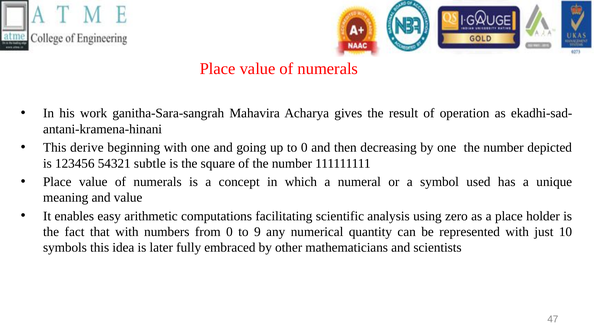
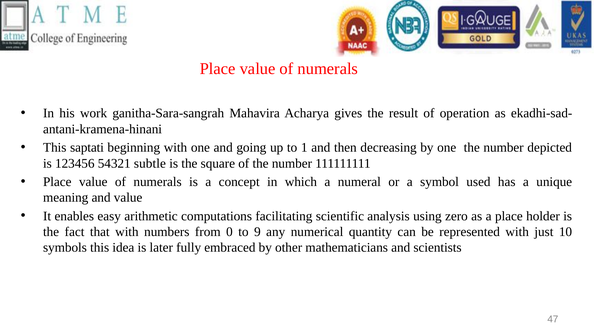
derive: derive -> saptati (87, 148)
to 0: 0 -> 1 (304, 148)
